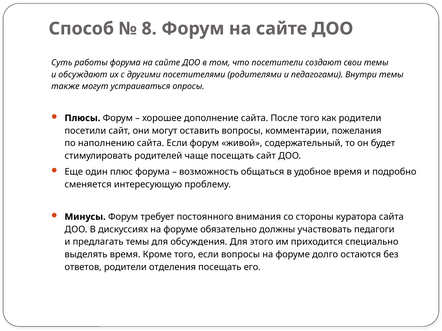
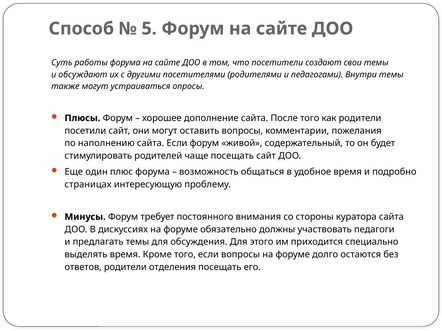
8: 8 -> 5 (149, 29)
сменяется: сменяется -> страницах (88, 185)
